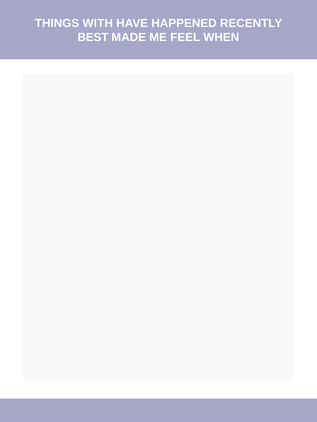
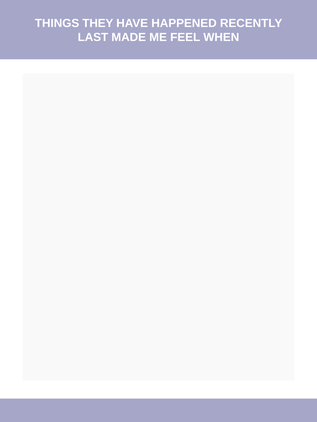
WITH: WITH -> THEY (98, 23)
BEST: BEST -> LAST (93, 37)
